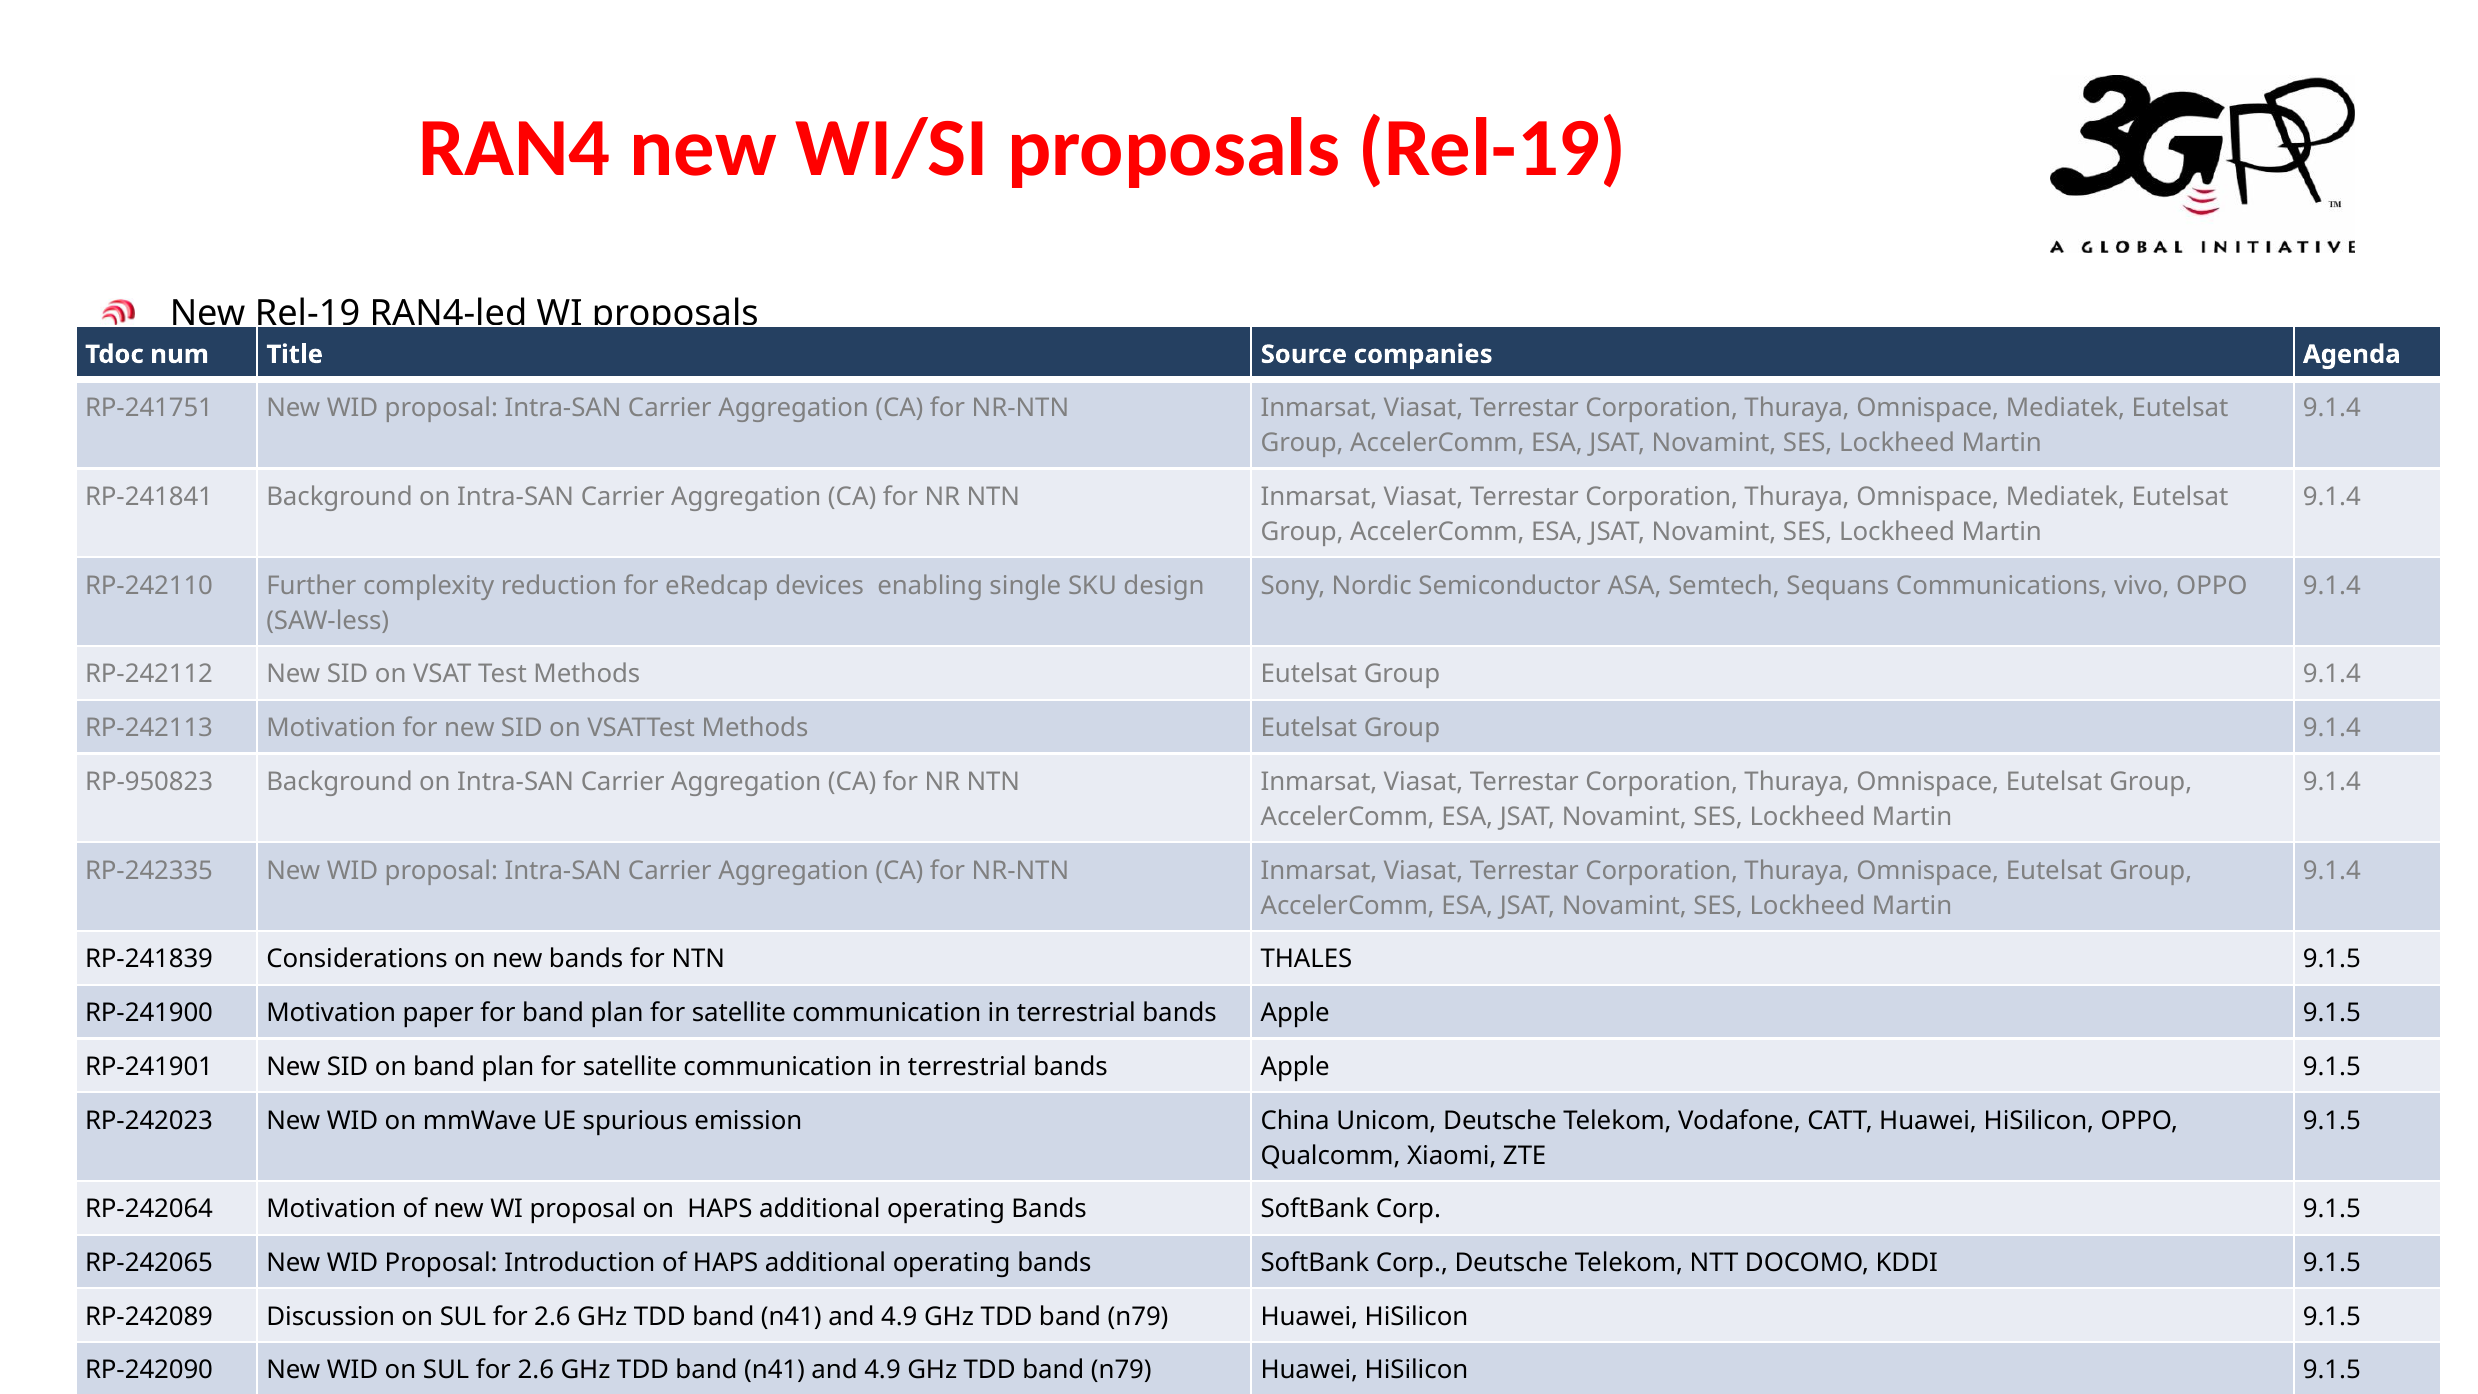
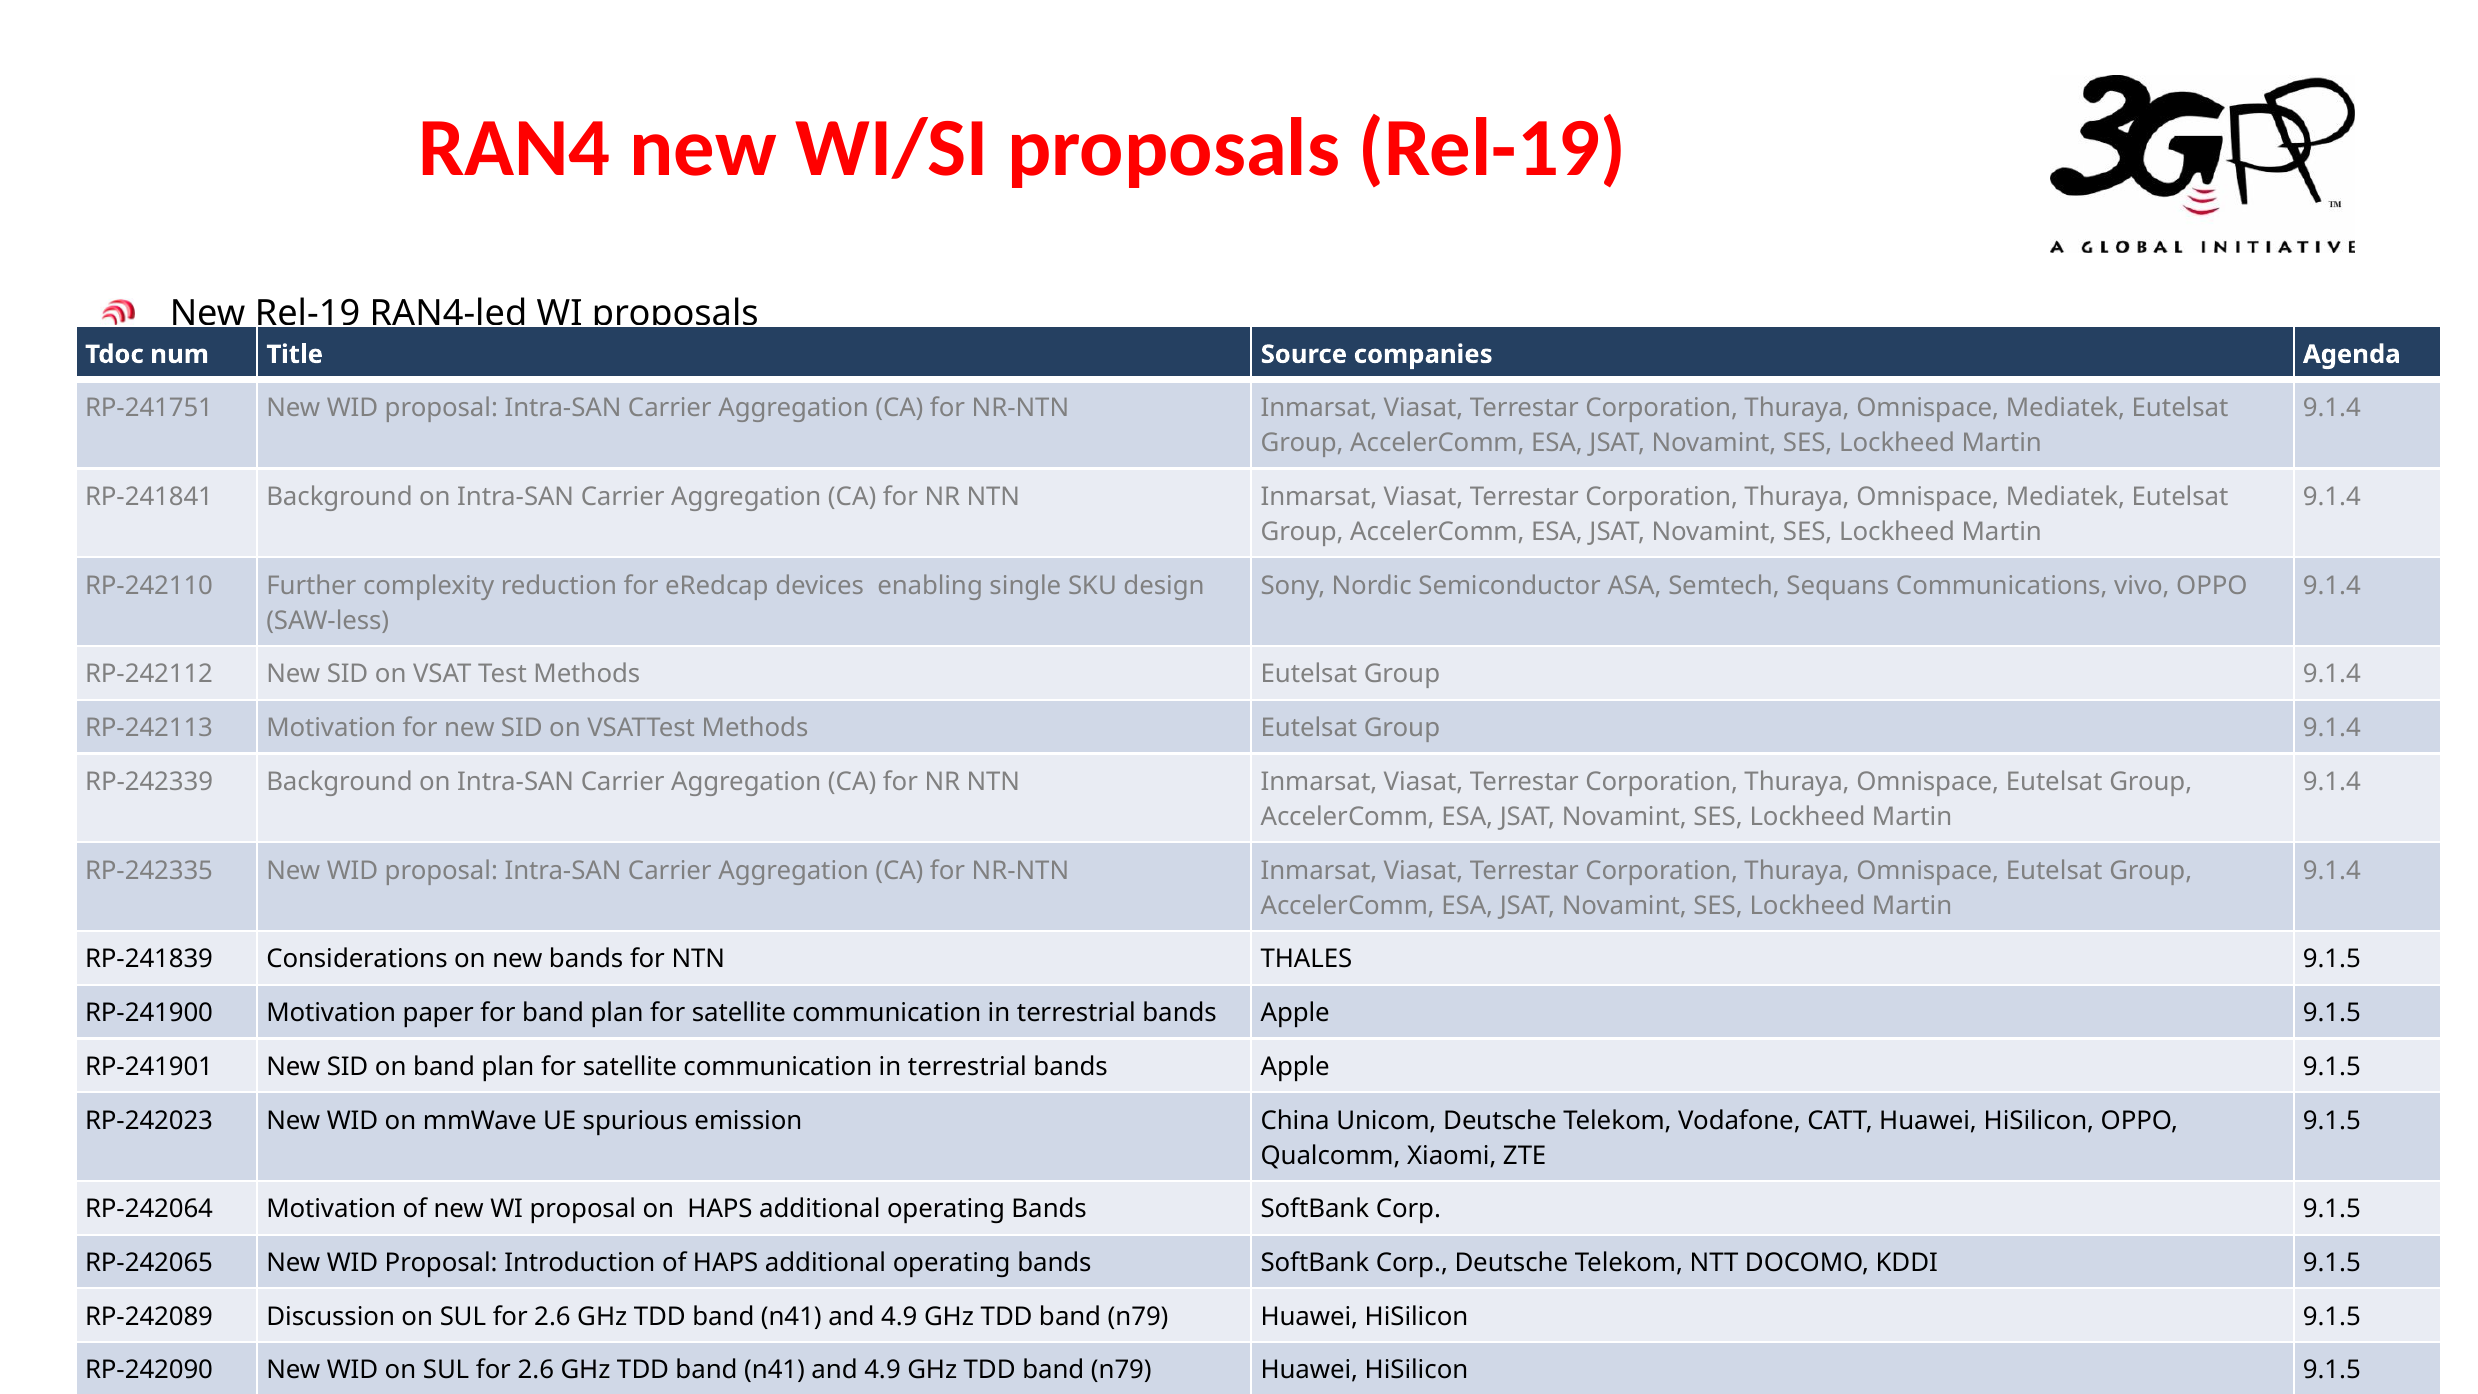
RP-950823: RP-950823 -> RP-242339 (149, 782)
